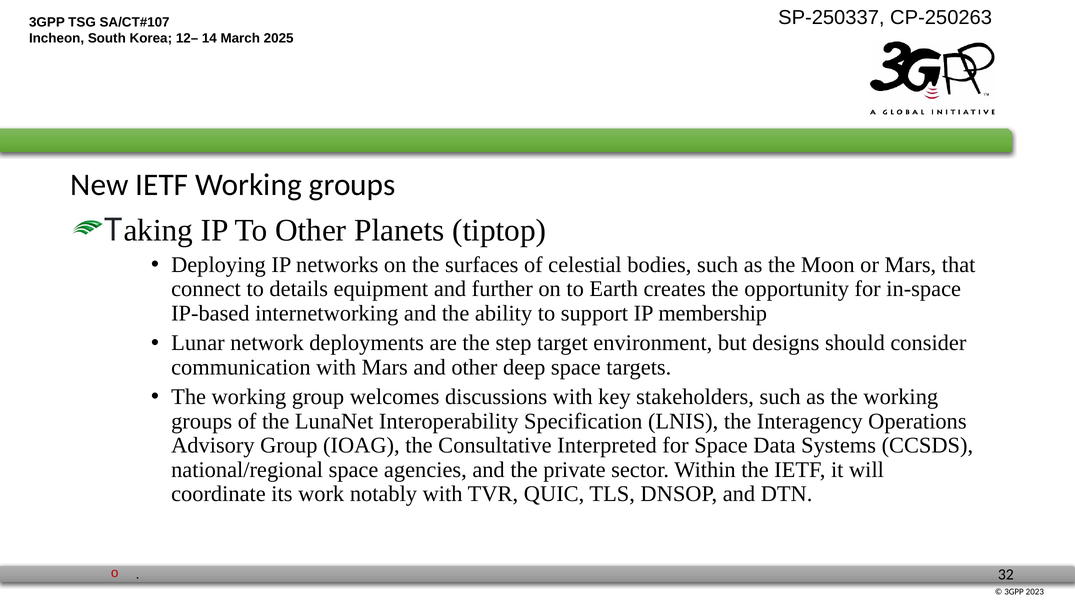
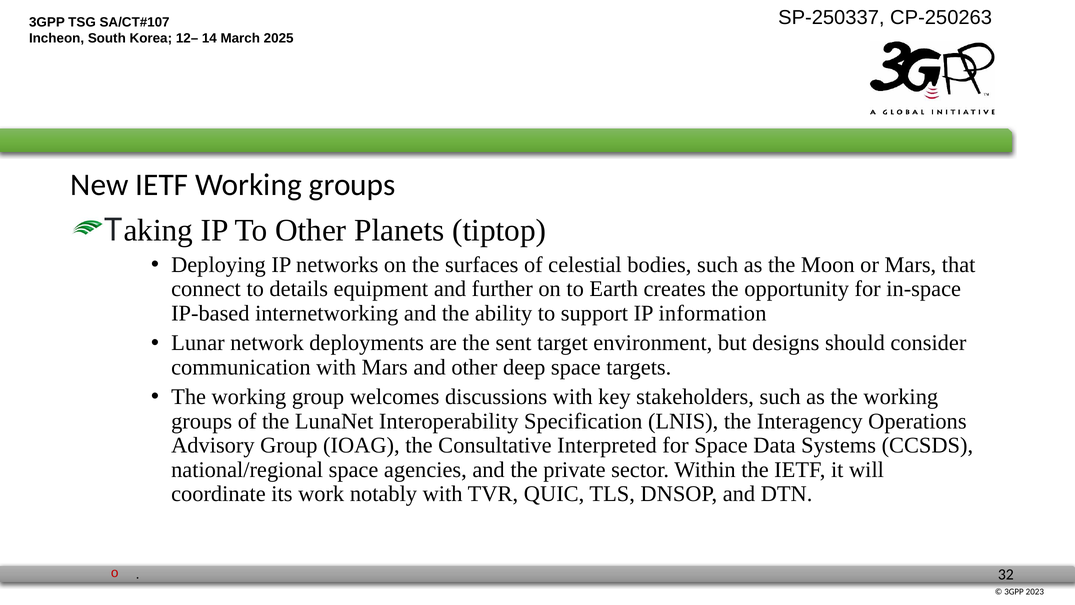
membership: membership -> information (713, 313)
step: step -> sent (514, 343)
